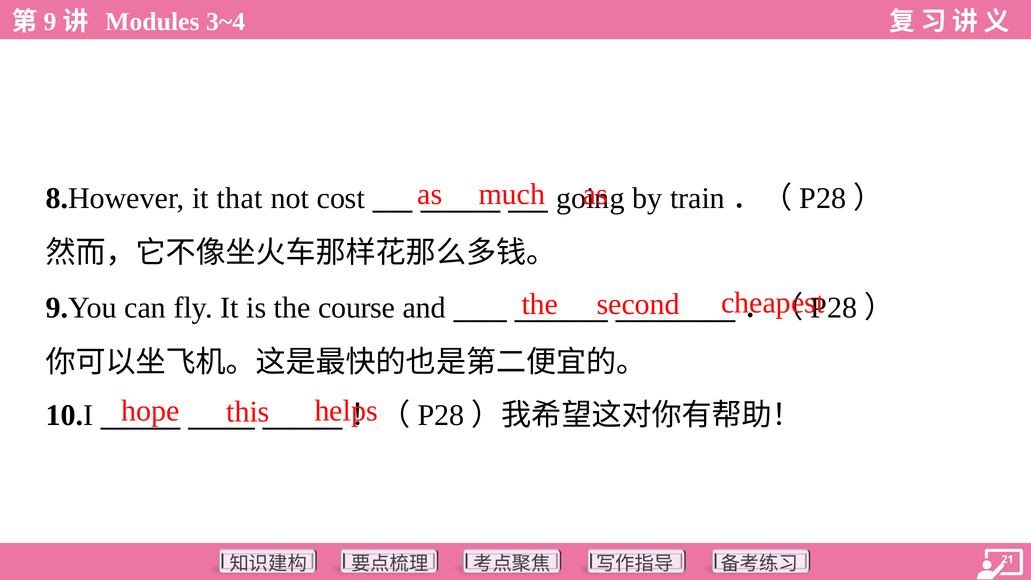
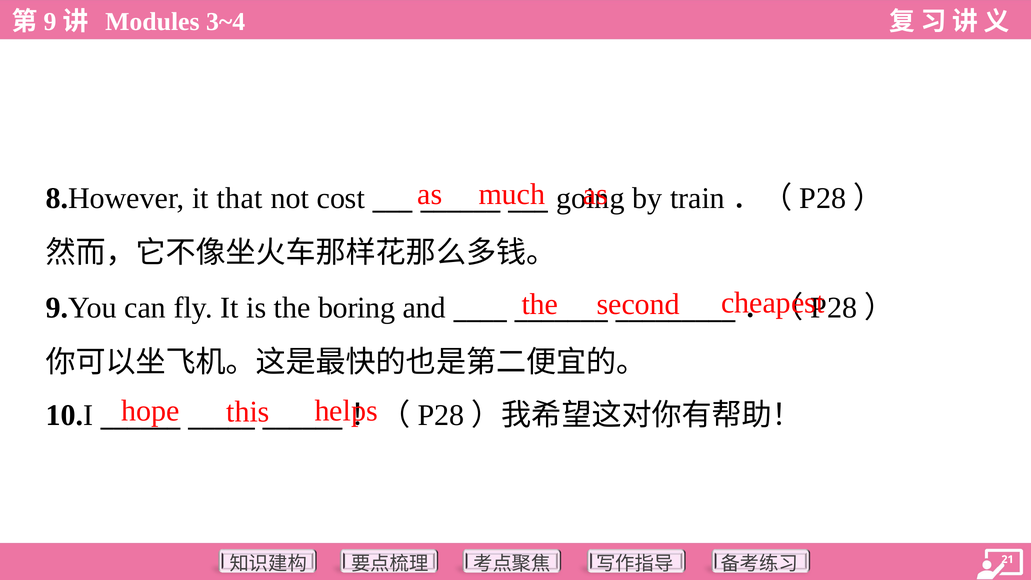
course: course -> boring (357, 308)
